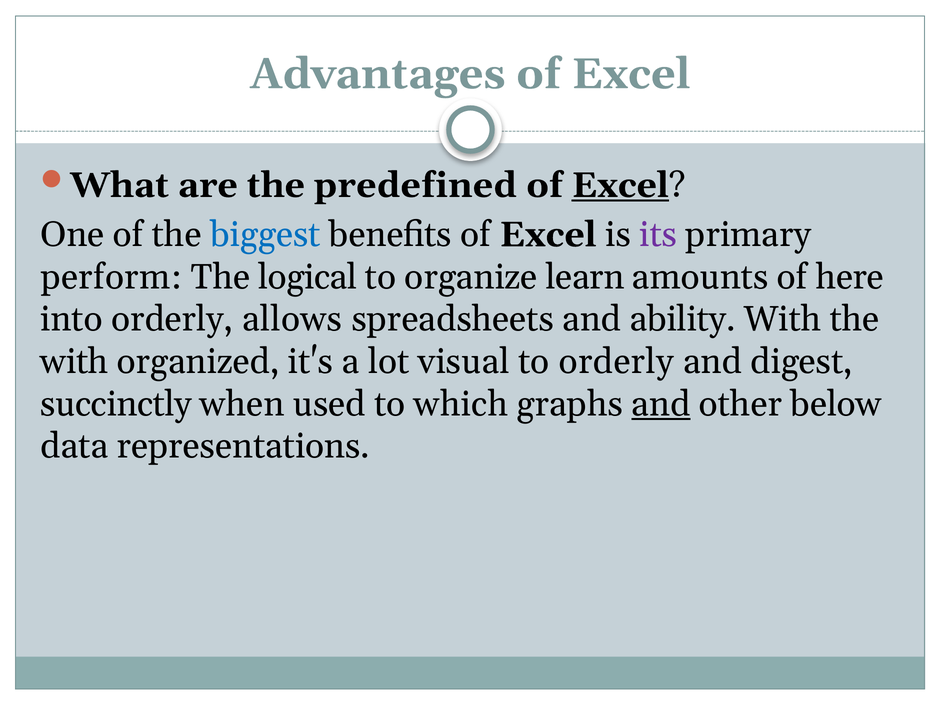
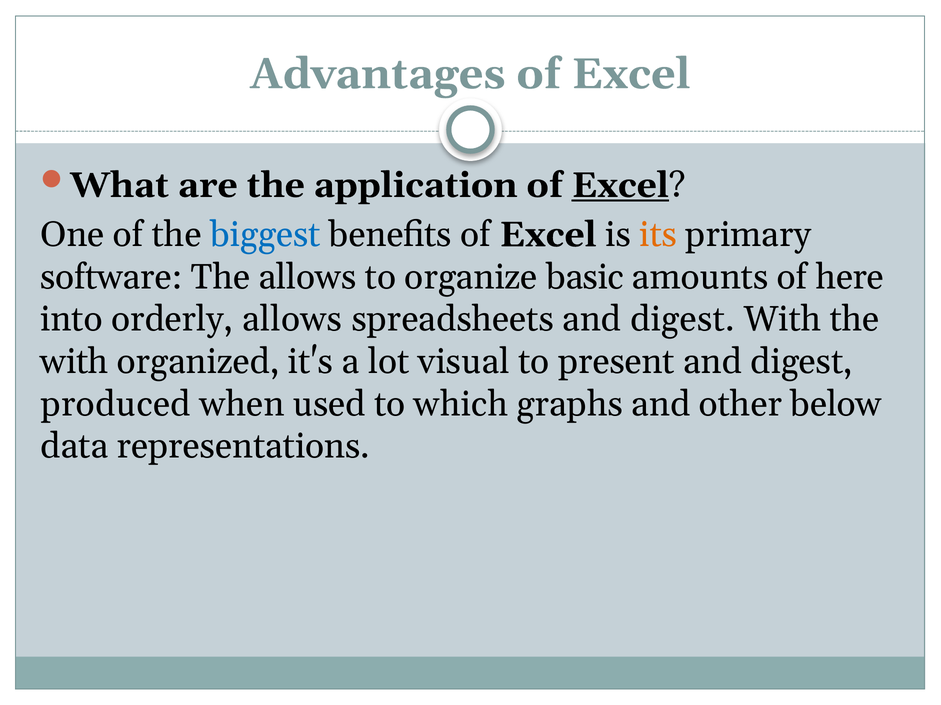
predefined: predefined -> application (416, 185)
its colour: purple -> orange (658, 235)
perform: perform -> software (111, 277)
The logical: logical -> allows (308, 277)
learn: learn -> basic (585, 277)
spreadsheets and ability: ability -> digest (682, 320)
to orderly: orderly -> present (616, 362)
succinctly: succinctly -> produced (116, 404)
and underline: present -> none (661, 404)
